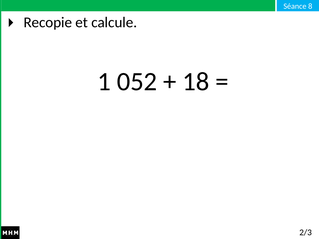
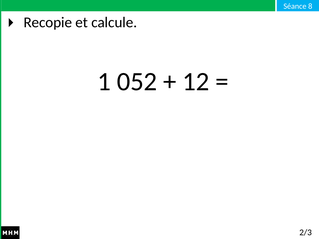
18: 18 -> 12 (196, 82)
